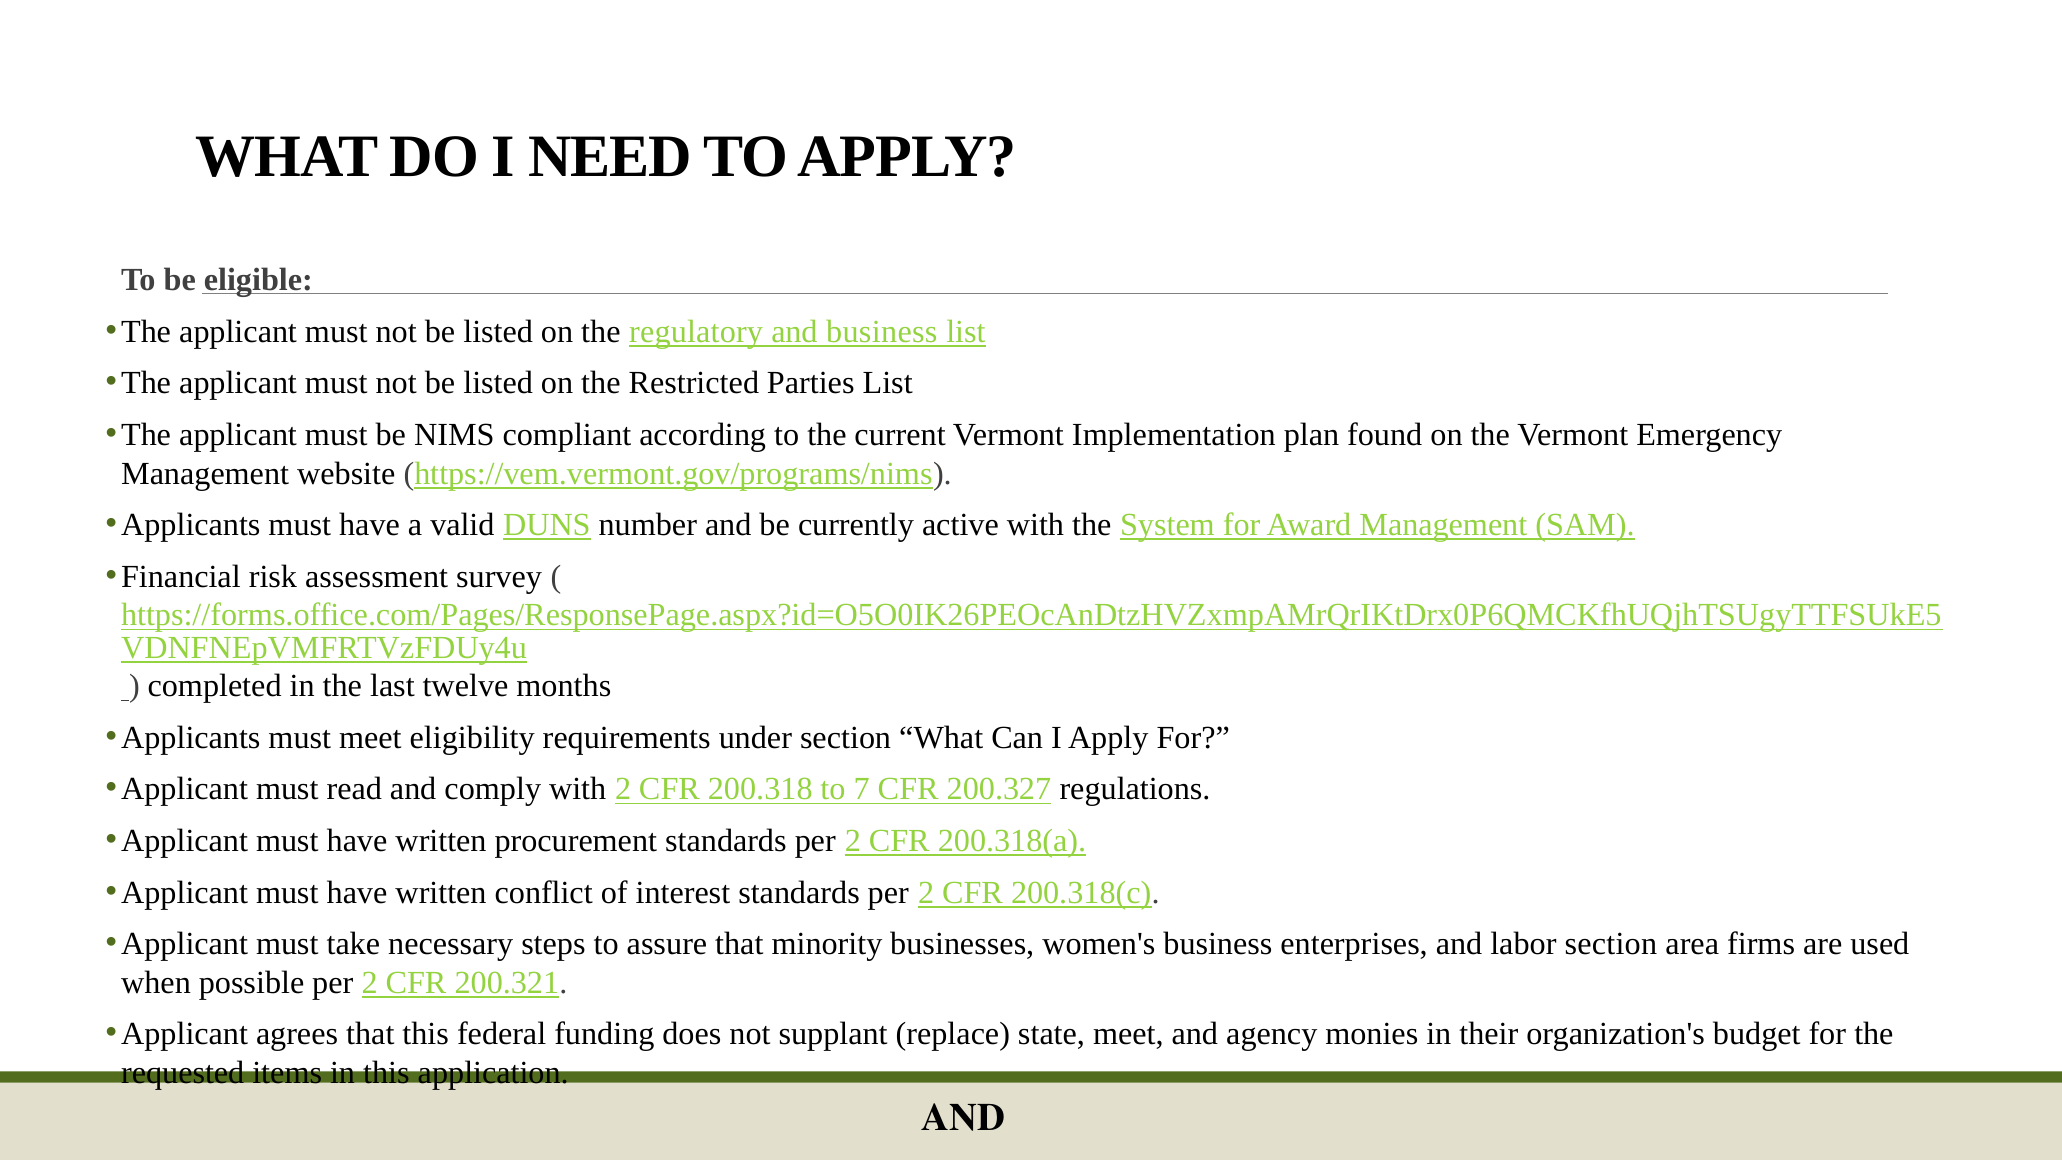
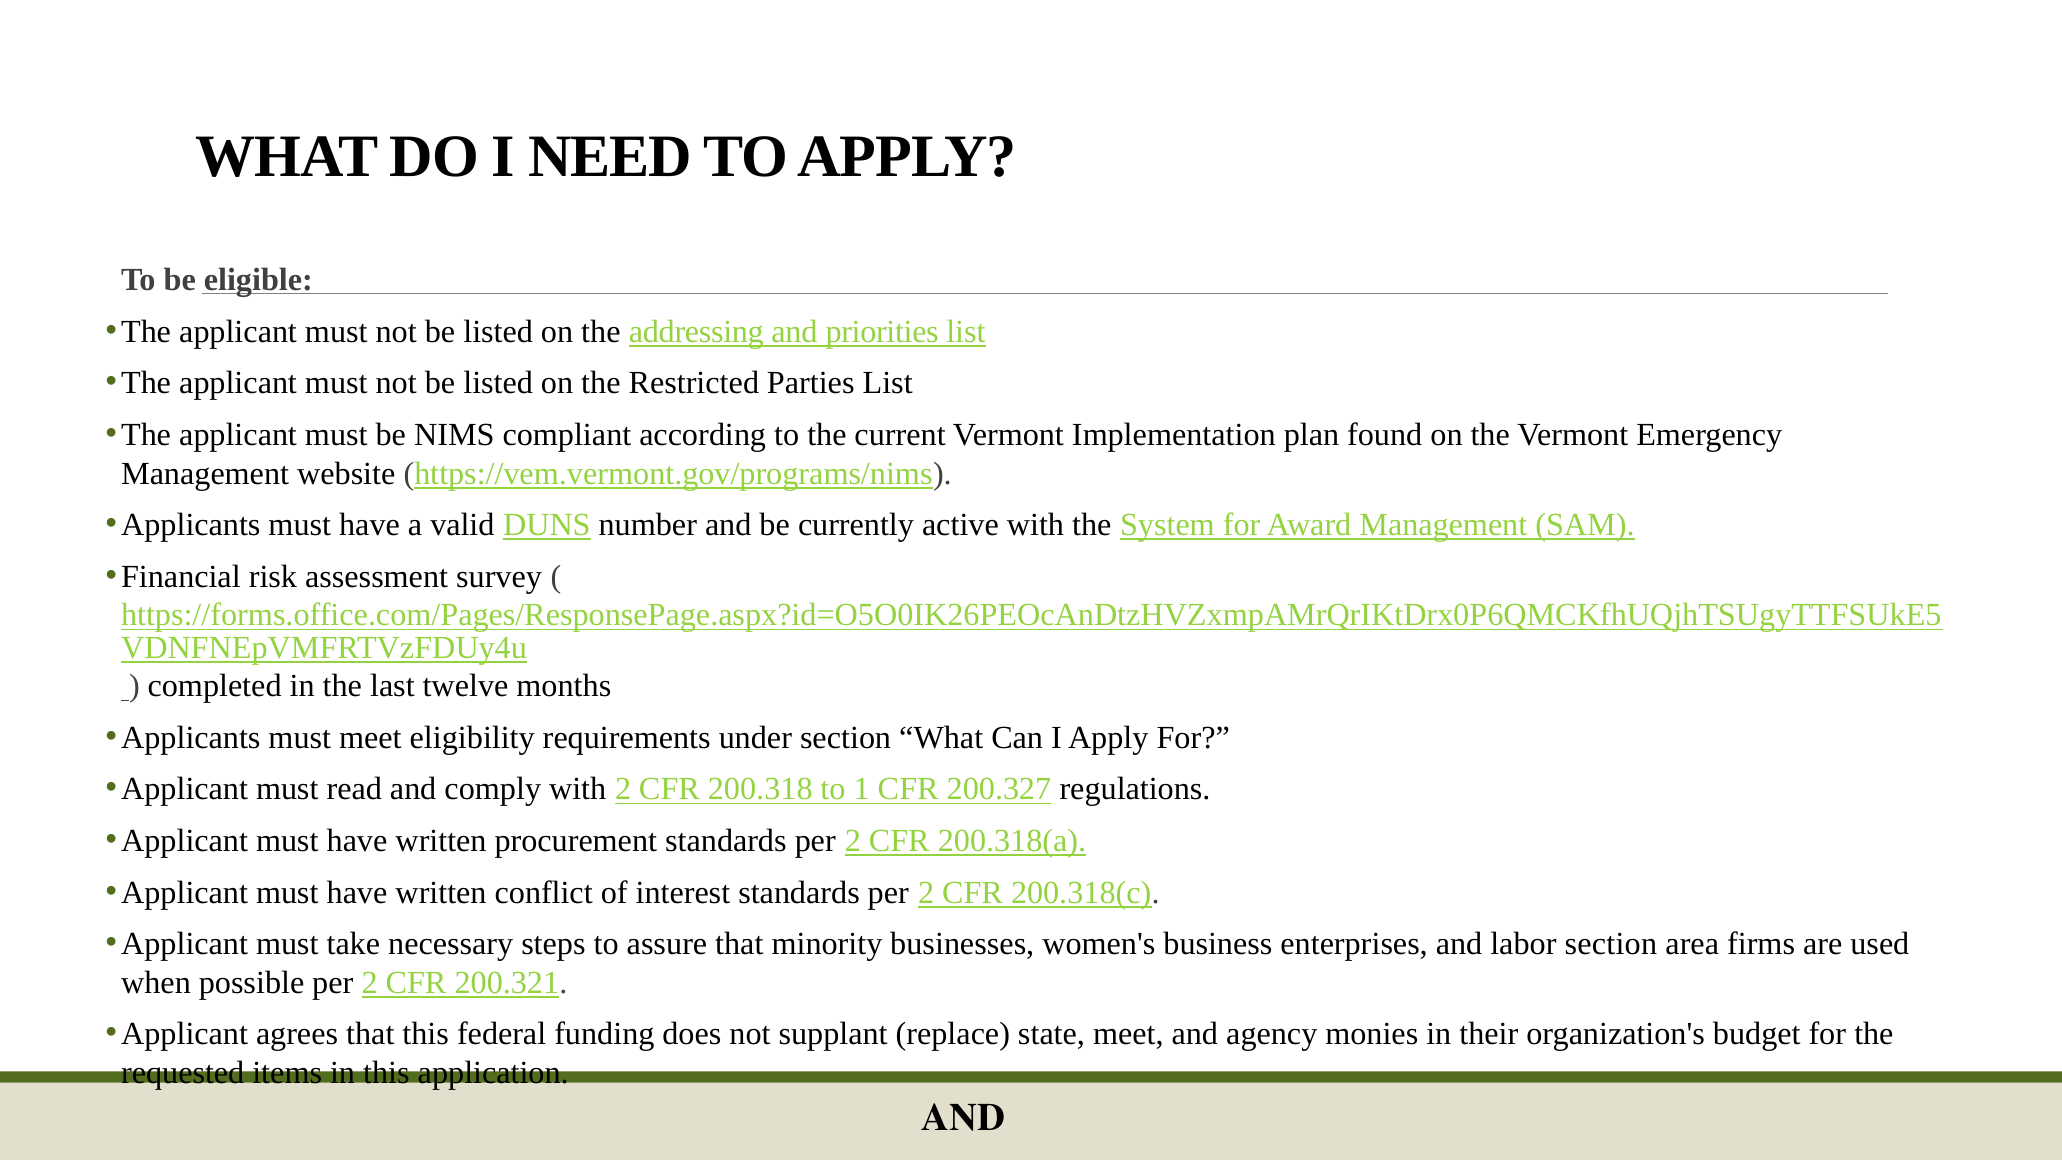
regulatory: regulatory -> addressing (696, 332)
and business: business -> priorities (882, 332)
7: 7 -> 1 (862, 789)
